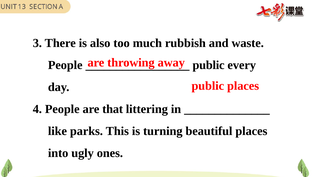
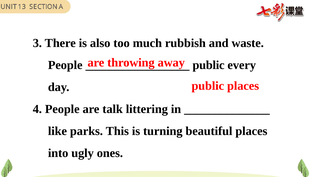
that: that -> talk (113, 109)
